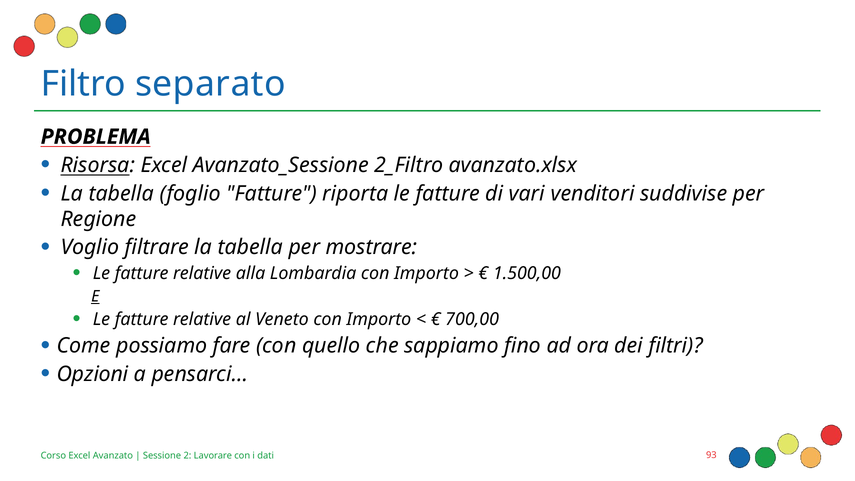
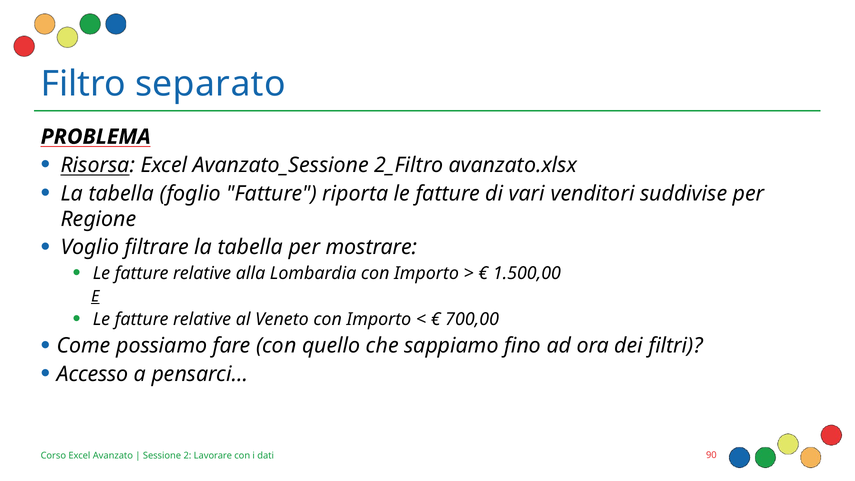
Opzioni: Opzioni -> Accesso (93, 374)
93: 93 -> 90 (711, 455)
